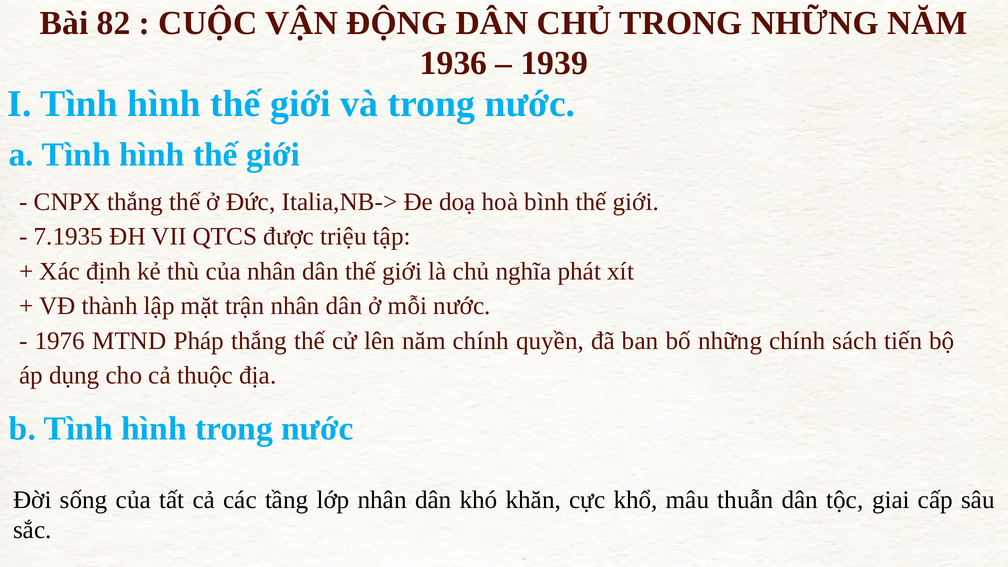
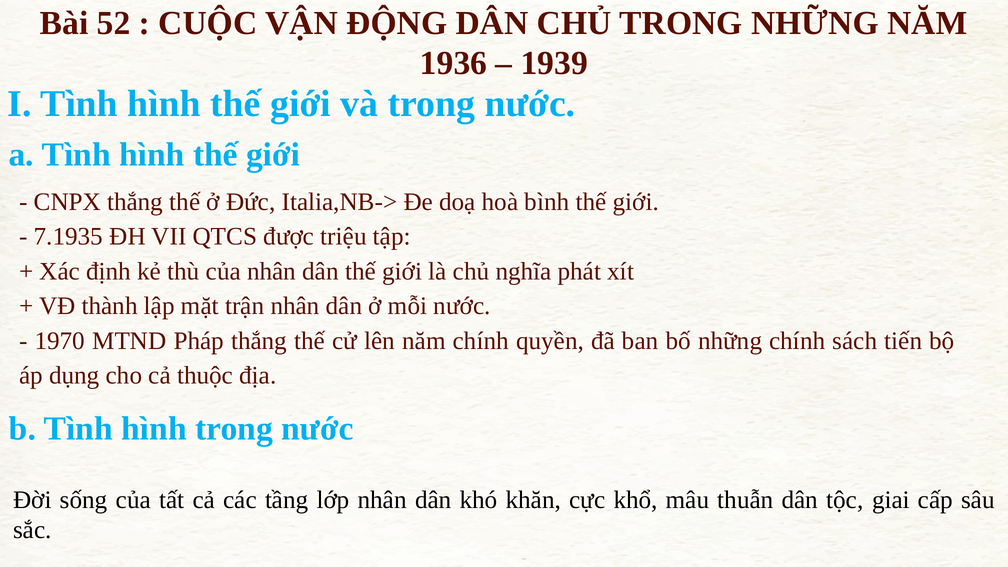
82: 82 -> 52 (114, 23)
1976: 1976 -> 1970 (60, 341)
